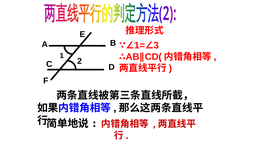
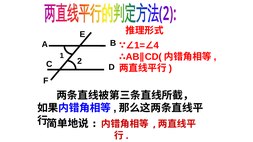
3: 3 -> 4 (156, 46)
